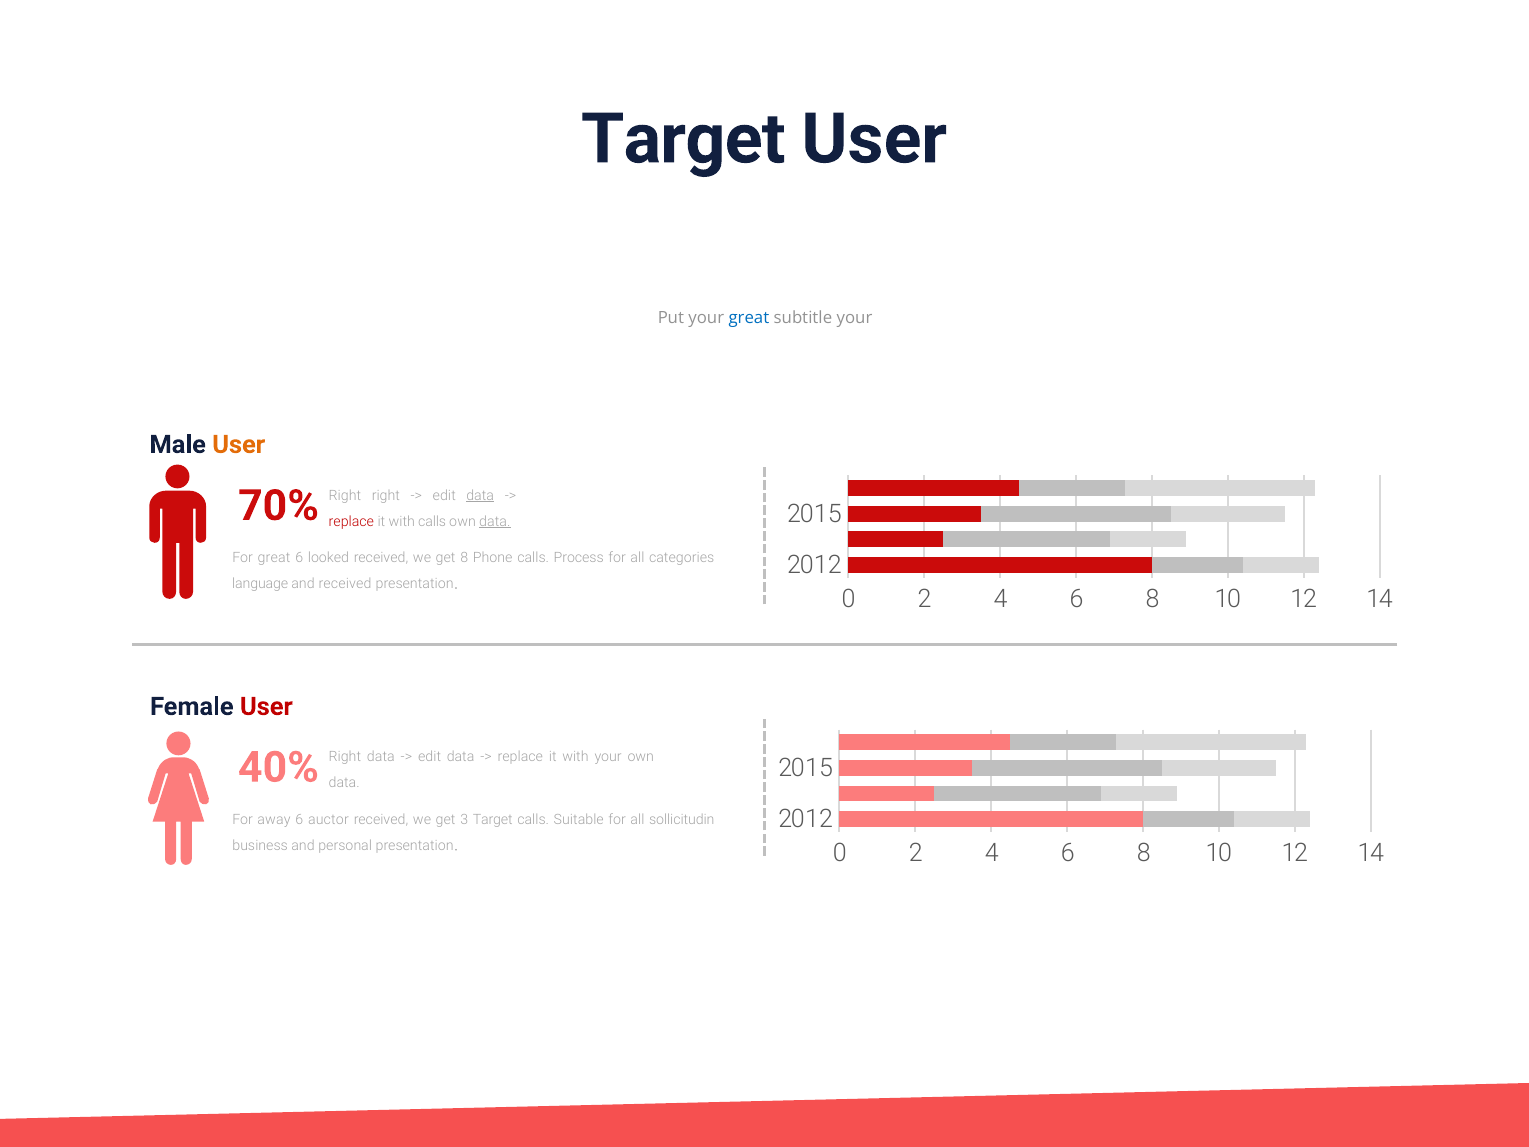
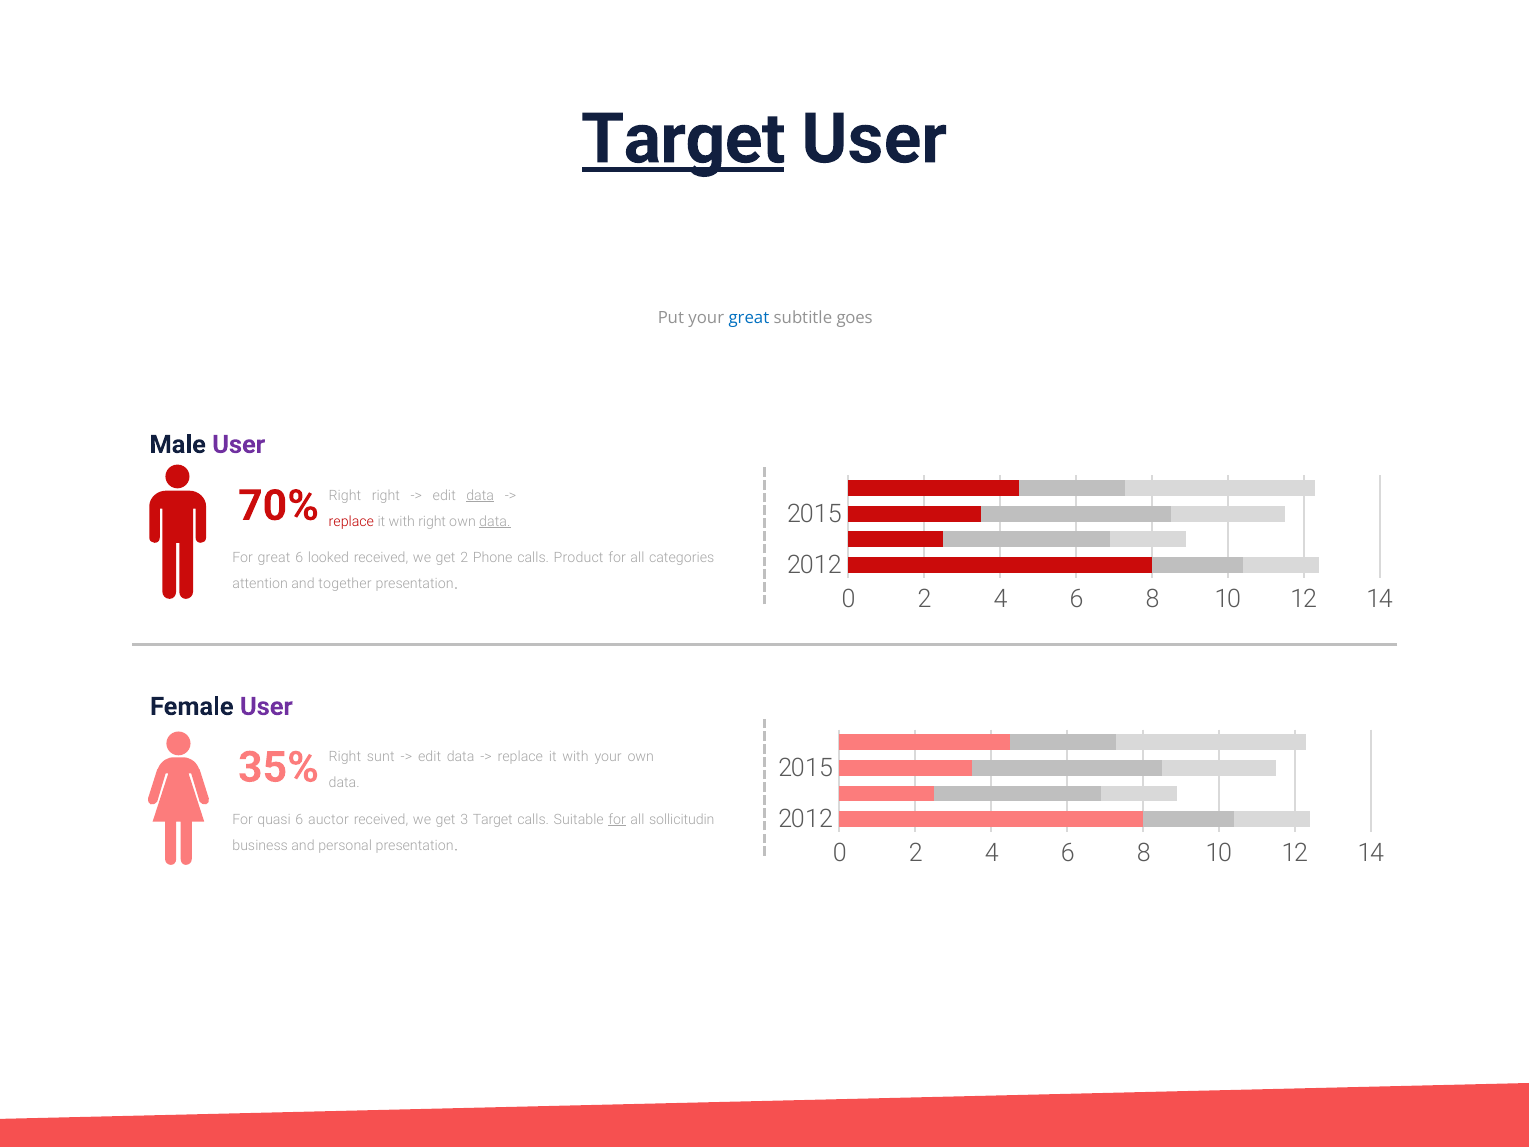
Target underline: none -> present (683, 139)
subtitle your: your -> goes (855, 318)
User colour: orange -> purple (239, 444)
with calls: calls -> right (432, 521)
get 8: 8 -> 2 (464, 558)
Process: Process -> Product (579, 558)
language: language -> attention (260, 584)
and received: received -> together (345, 584)
User colour: red -> purple (266, 706)
40%: 40% -> 35% (278, 767)
Right data: data -> sunt (381, 757)
away: away -> quasi (274, 820)
for underline: none -> present (617, 820)
